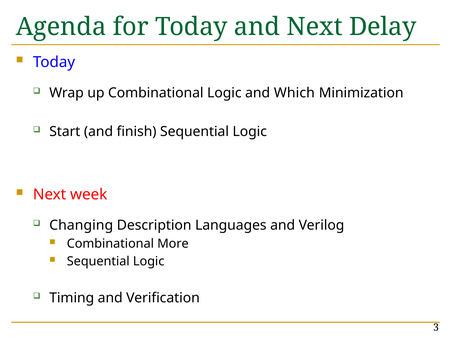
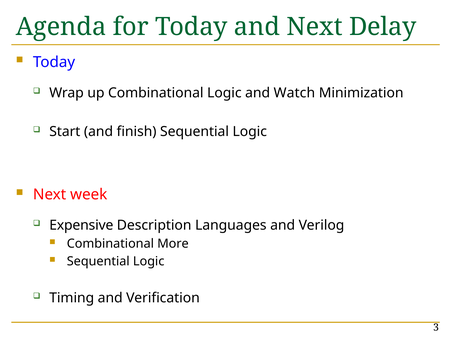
Which: Which -> Watch (294, 93)
Changing: Changing -> Expensive (81, 225)
